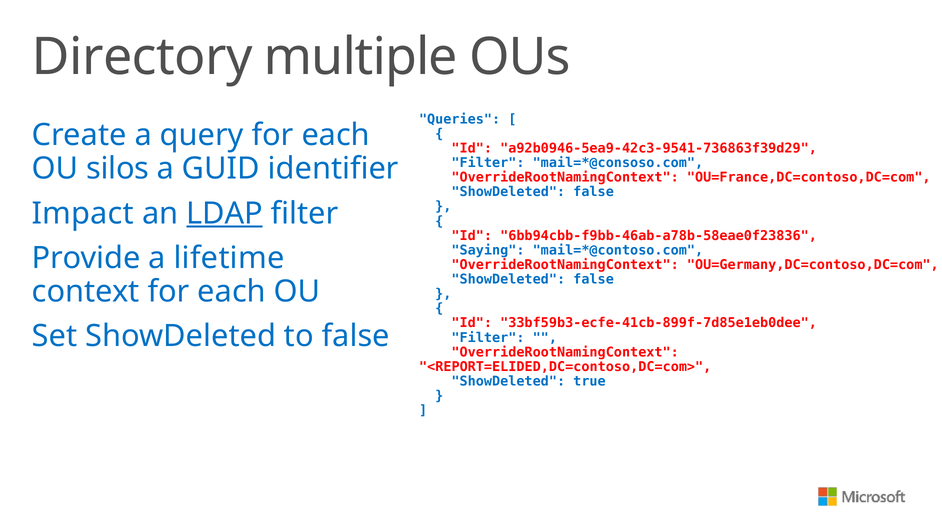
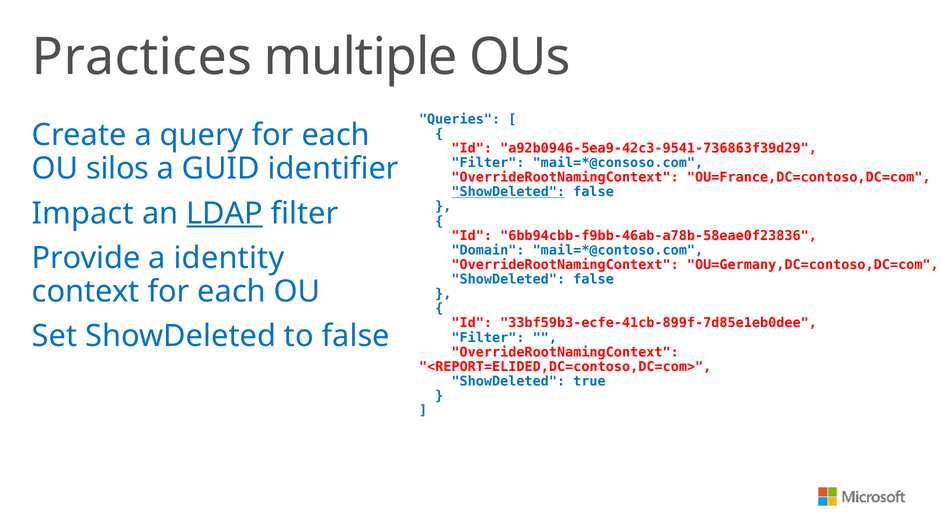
Directory: Directory -> Practices (142, 57)
ShowDeleted underline: none -> present (508, 192)
Saying: Saying -> Domain (488, 250)
lifetime: lifetime -> identity (229, 258)
